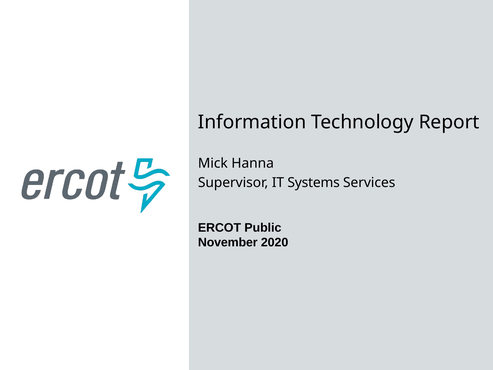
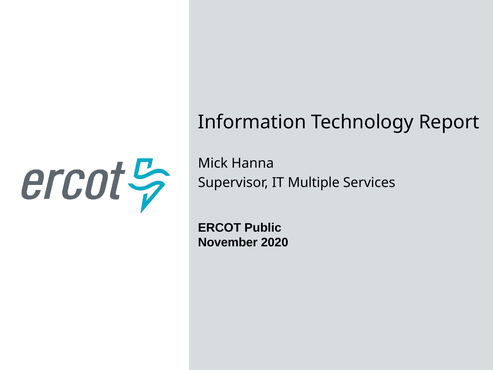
Systems: Systems -> Multiple (314, 183)
